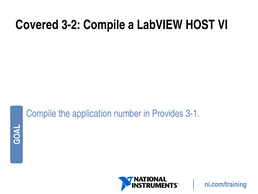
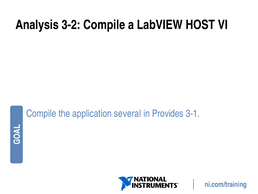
Covered: Covered -> Analysis (37, 25)
number: number -> several (127, 113)
